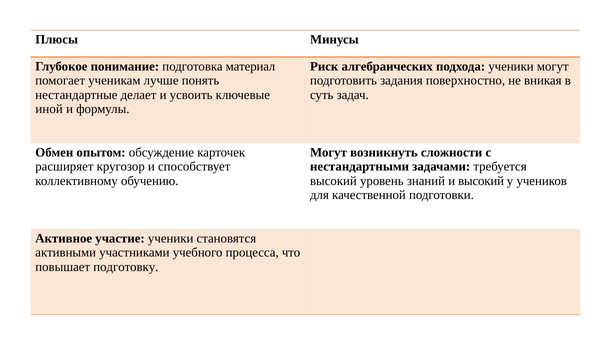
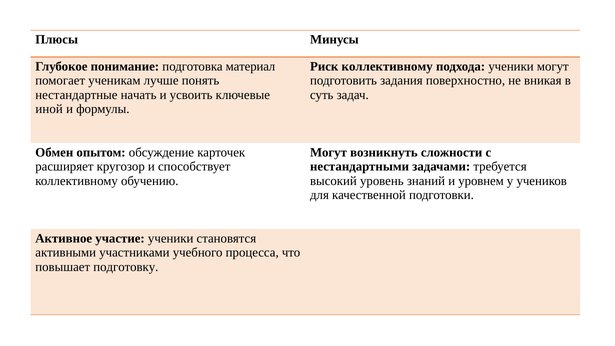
Риск алгебраических: алгебраических -> коллективному (387, 67)
делает: делает -> начать (139, 95)
и высокий: высокий -> уровнем (481, 181)
